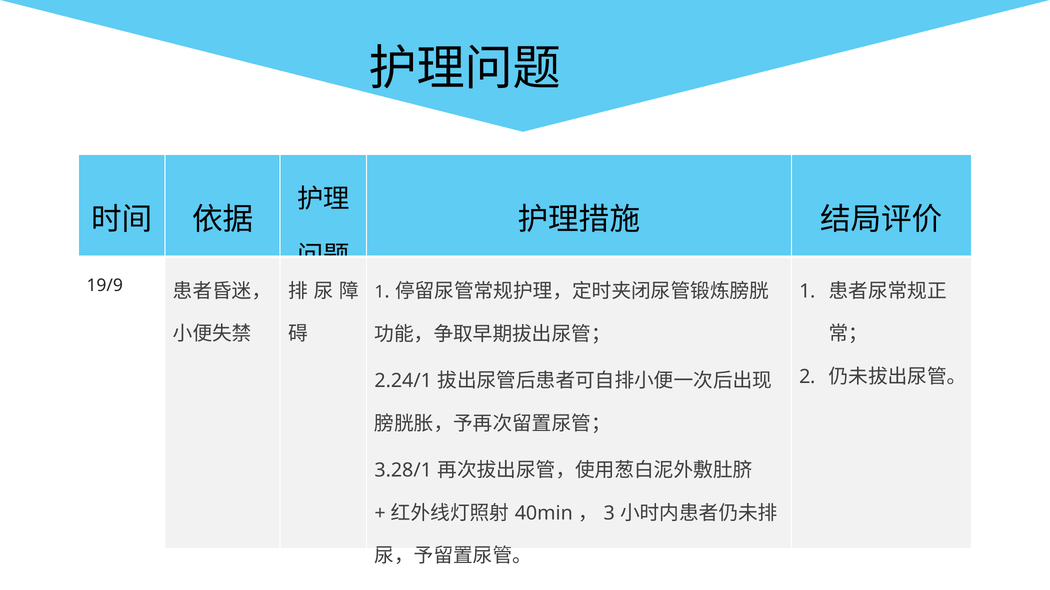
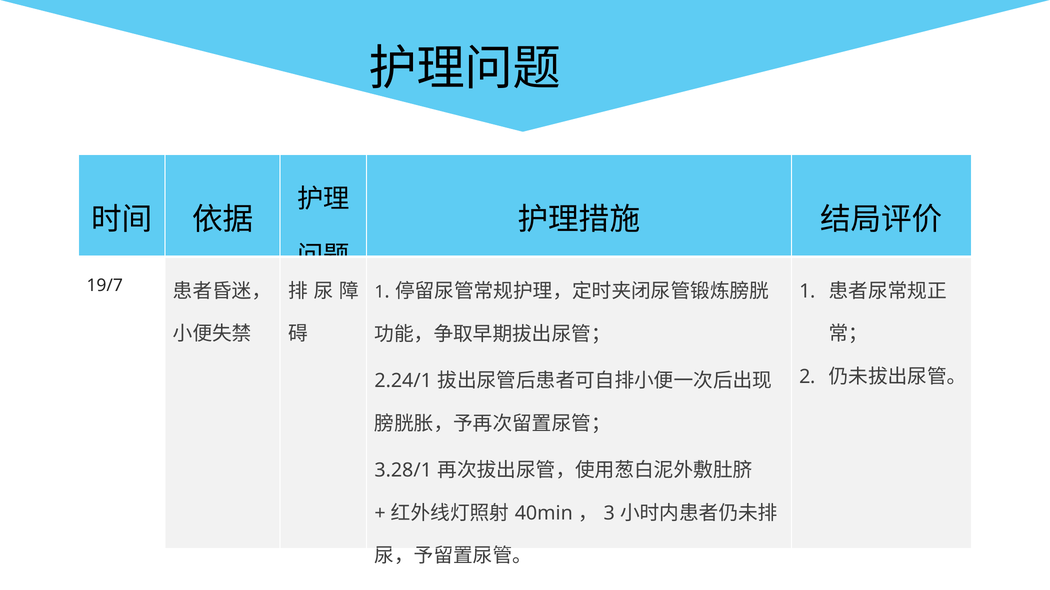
19/9: 19/9 -> 19/7 (105, 286)
